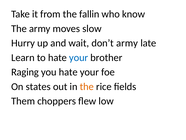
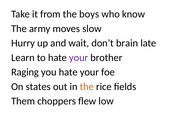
fallin: fallin -> boys (89, 14)
don’t army: army -> brain (127, 43)
your colour: blue -> purple (79, 57)
